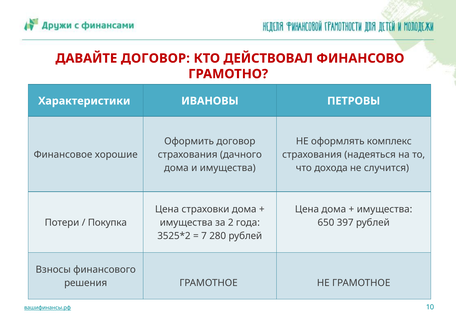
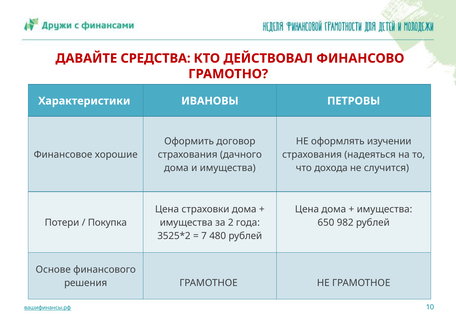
ДАВАЙТЕ ДОГОВОР: ДОГОВОР -> СРЕДСТВА (156, 58)
комплекс: комплекс -> изучении (389, 142)
397: 397 -> 982 (345, 223)
280: 280 -> 480 (218, 236)
Взносы: Взносы -> Основе (53, 270)
